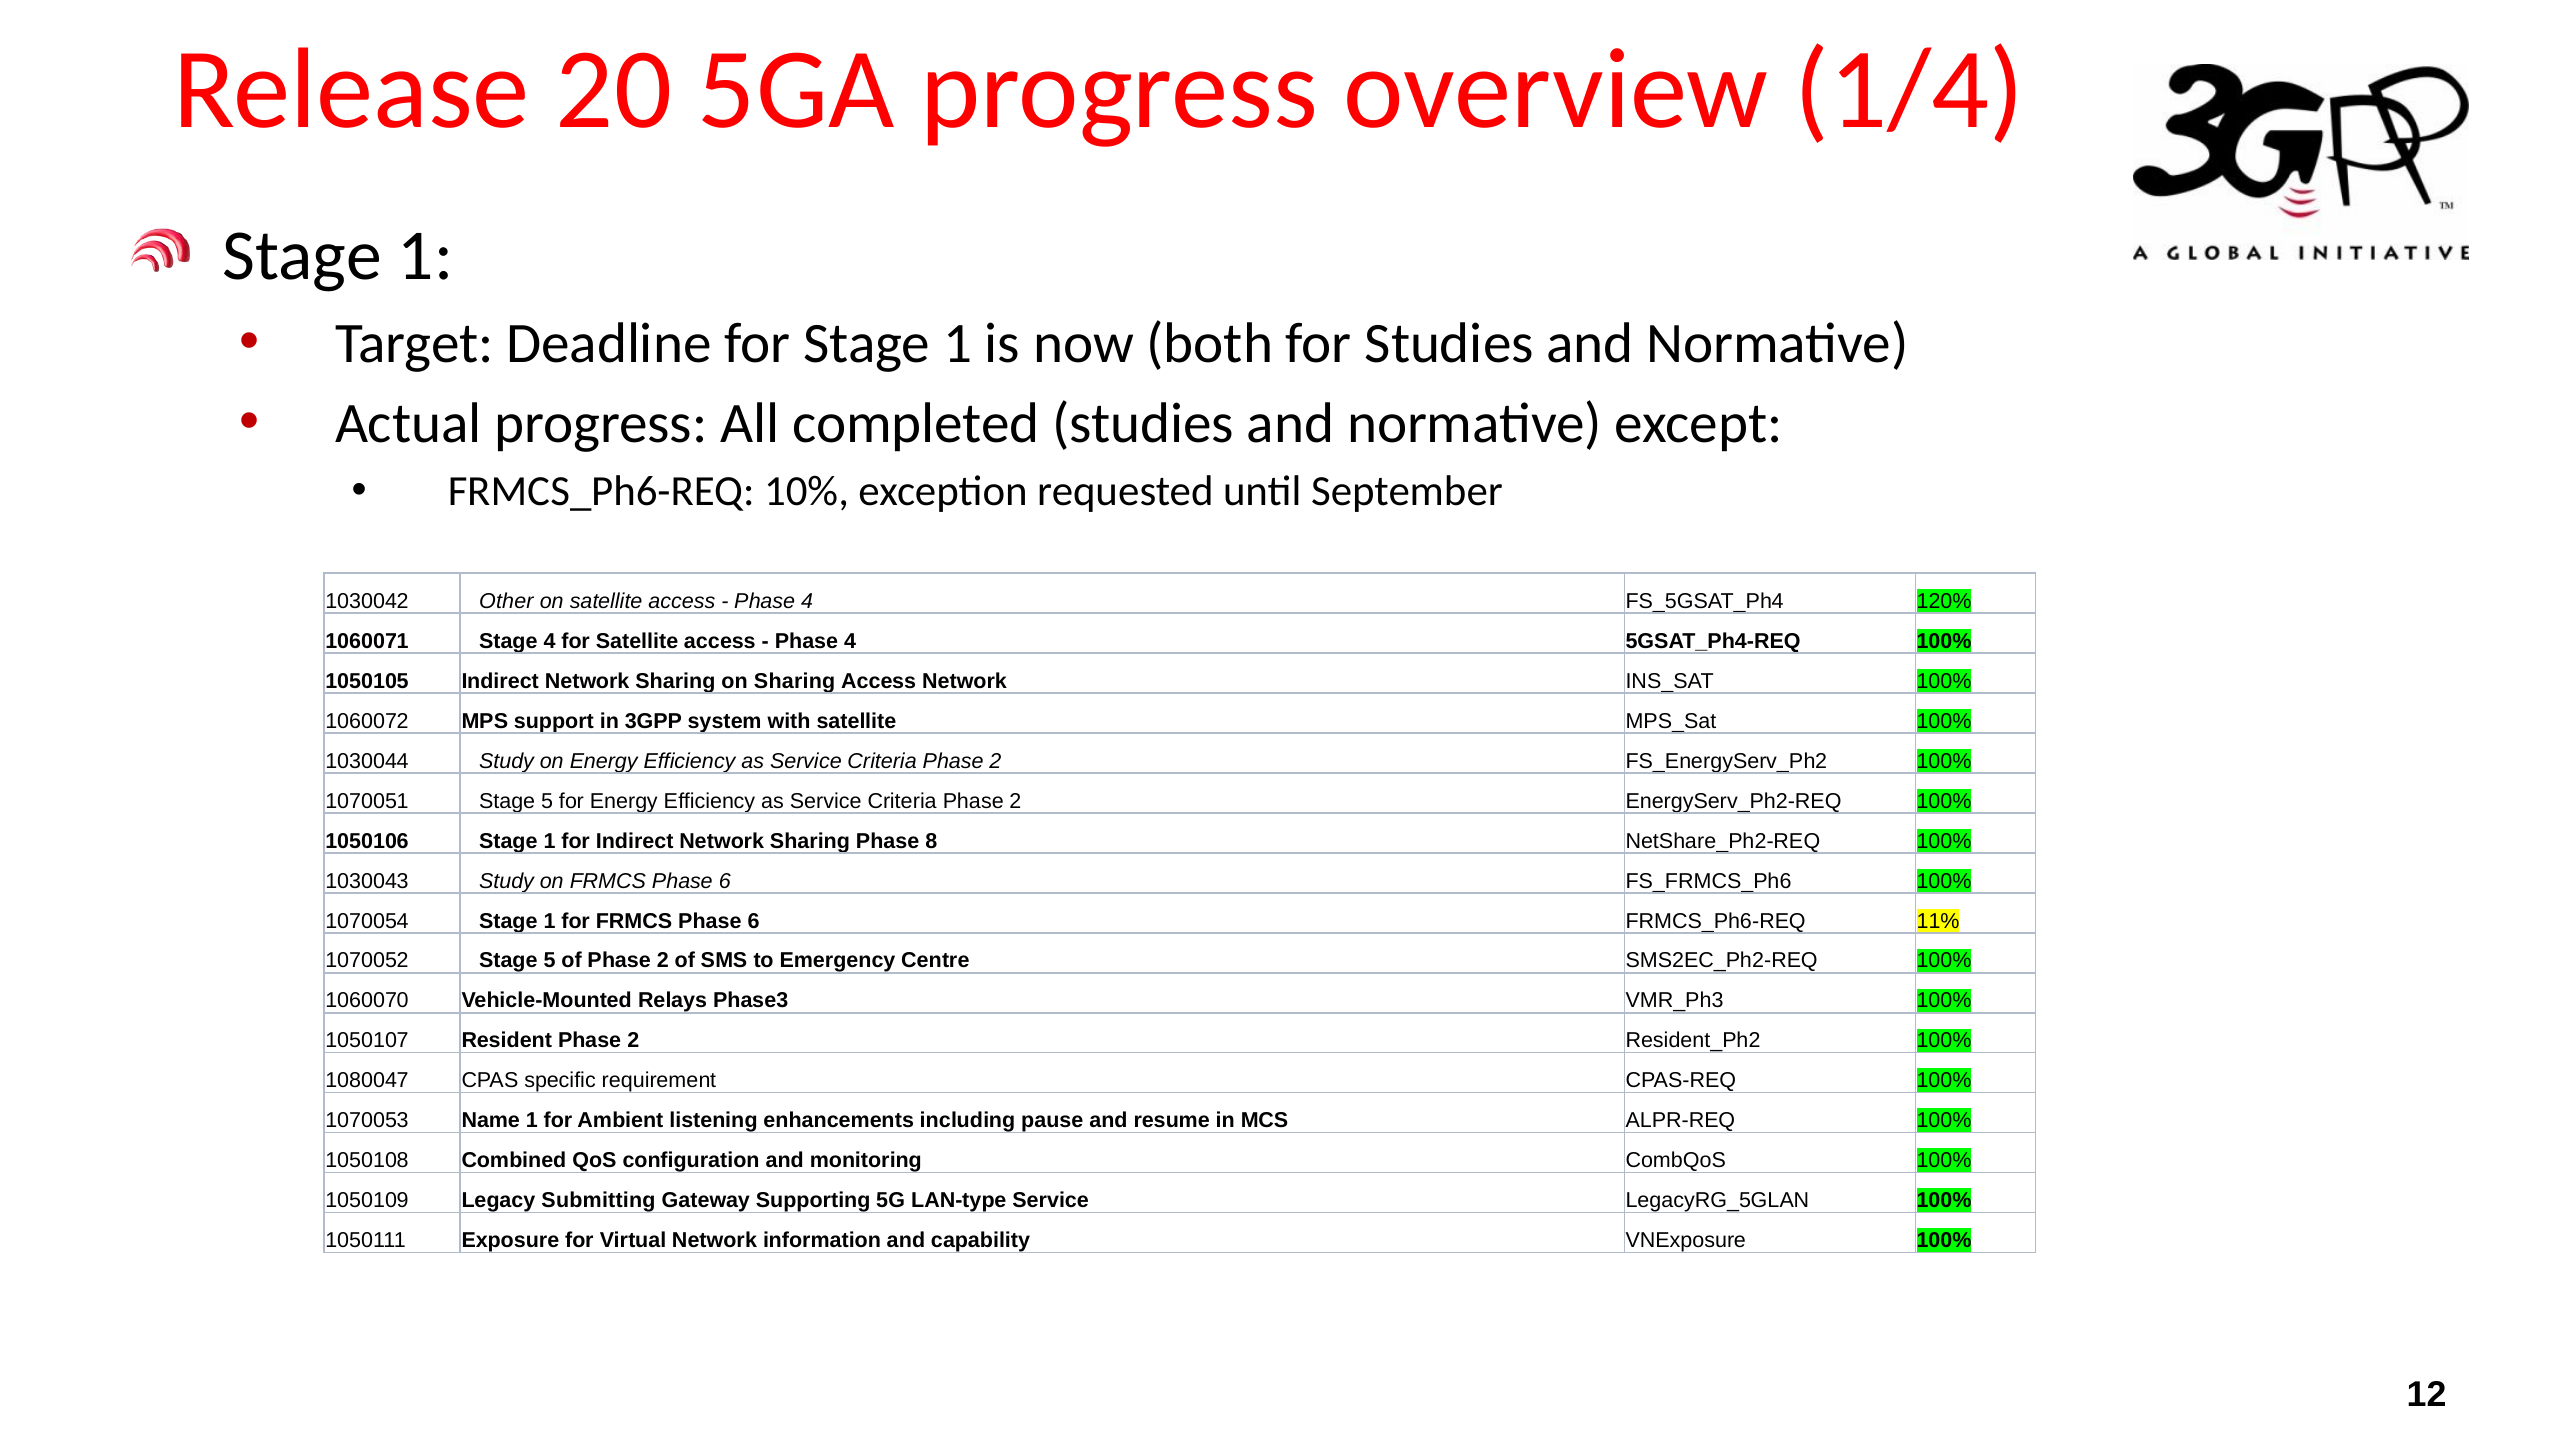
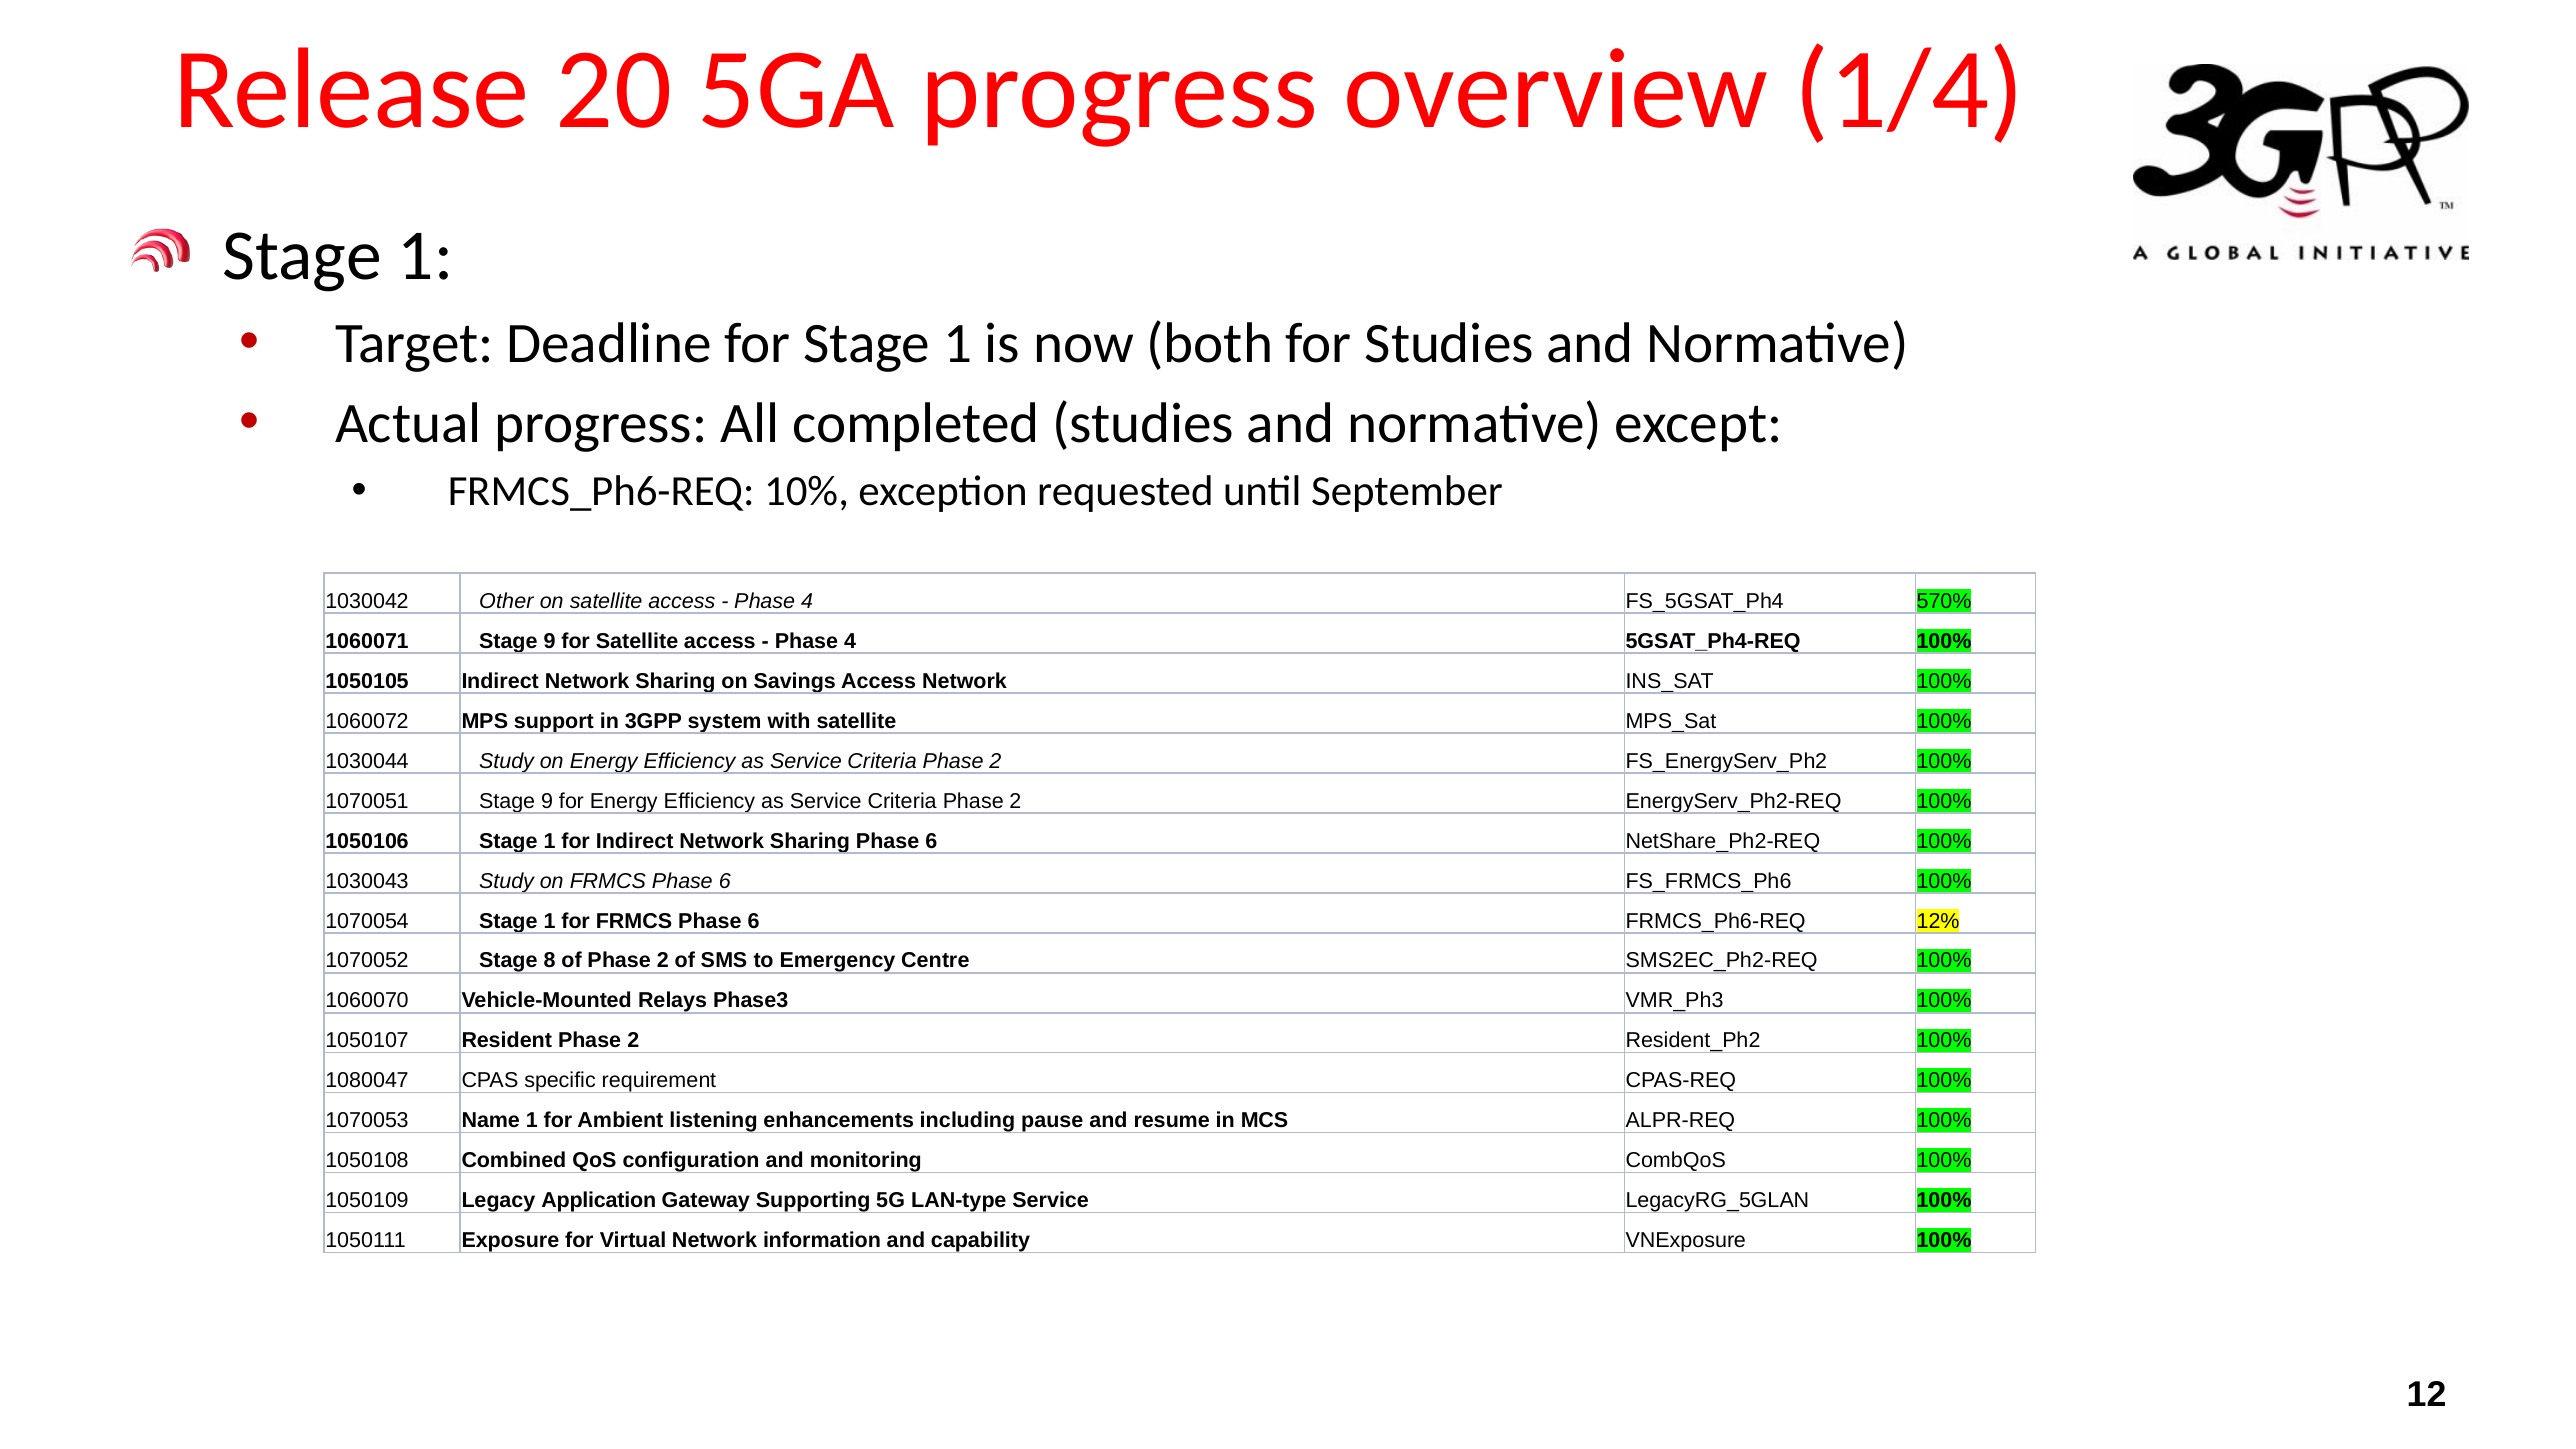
120%: 120% -> 570% (1944, 601)
1060071 Stage 4: 4 -> 9 (550, 641)
on Sharing: Sharing -> Savings (795, 681)
1070051 Stage 5: 5 -> 9 (547, 801)
Sharing Phase 8: 8 -> 6 (931, 841)
11%: 11% -> 12% (1938, 921)
1070052 Stage 5: 5 -> 8 (550, 961)
Submitting: Submitting -> Application (599, 1201)
